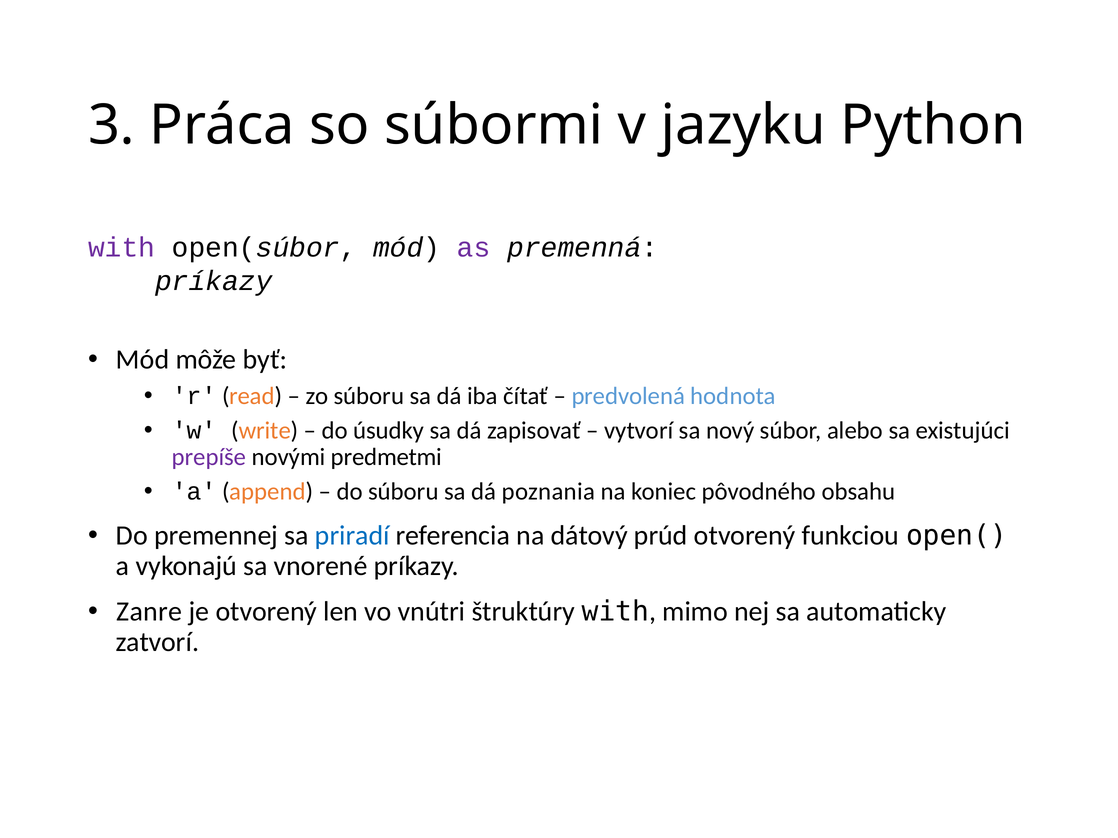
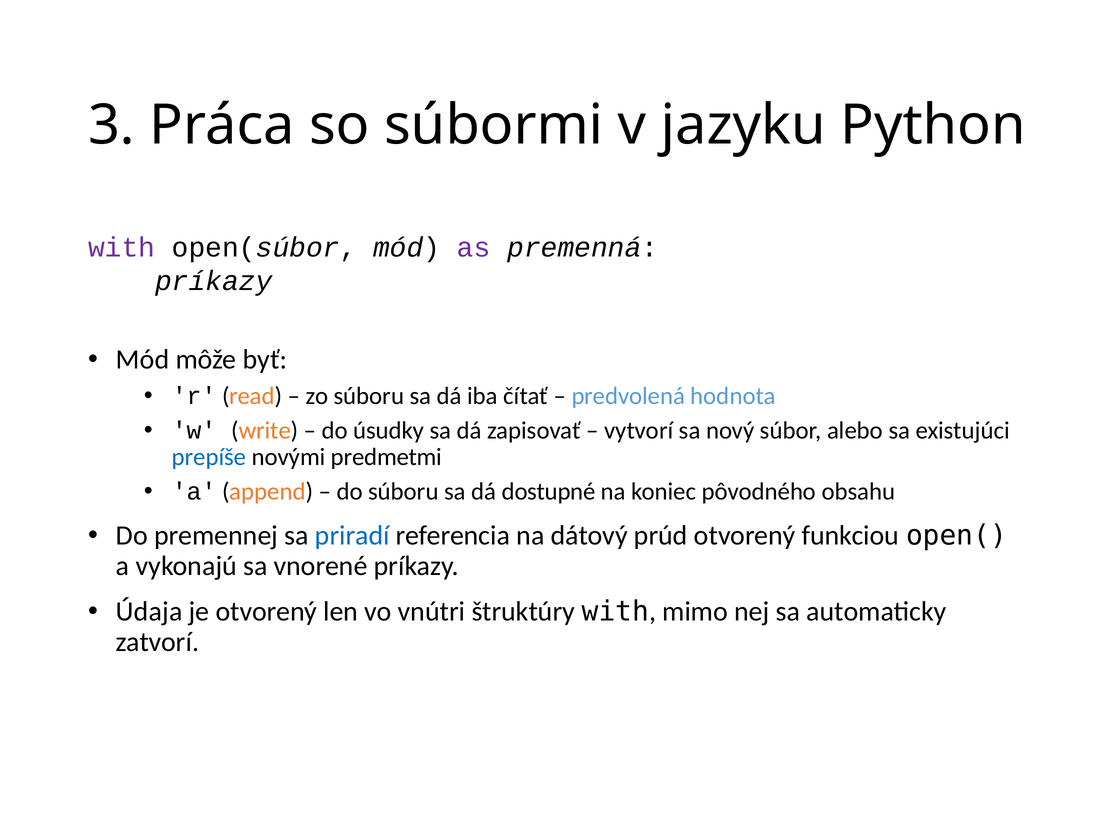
prepíše colour: purple -> blue (209, 457)
poznania: poznania -> dostupné (549, 492)
Zanre: Zanre -> Údaja (149, 612)
